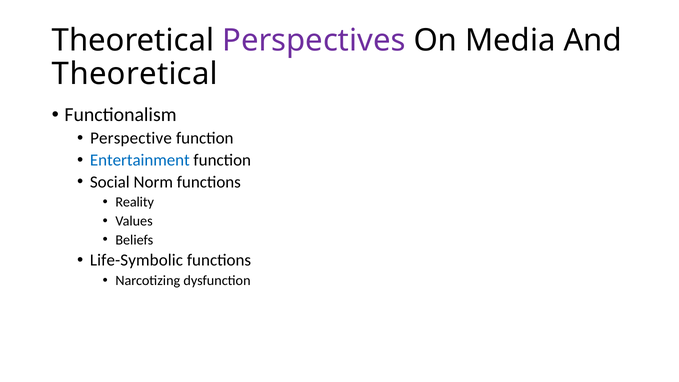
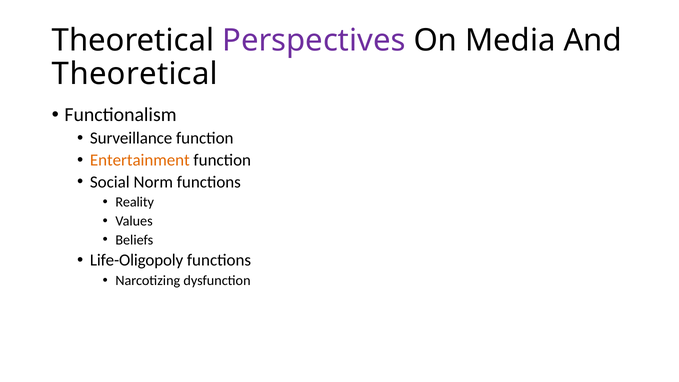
Perspective: Perspective -> Surveillance (131, 138)
Entertainment colour: blue -> orange (140, 160)
Life-Symbolic: Life-Symbolic -> Life-Oligopoly (137, 260)
